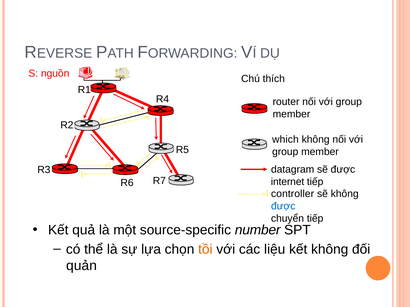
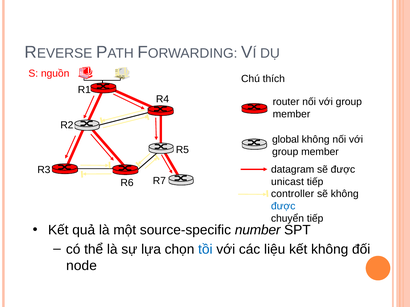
which: which -> global (286, 140)
internet: internet -> unicast (287, 182)
tồi colour: orange -> blue (205, 250)
quản: quản -> node (82, 266)
